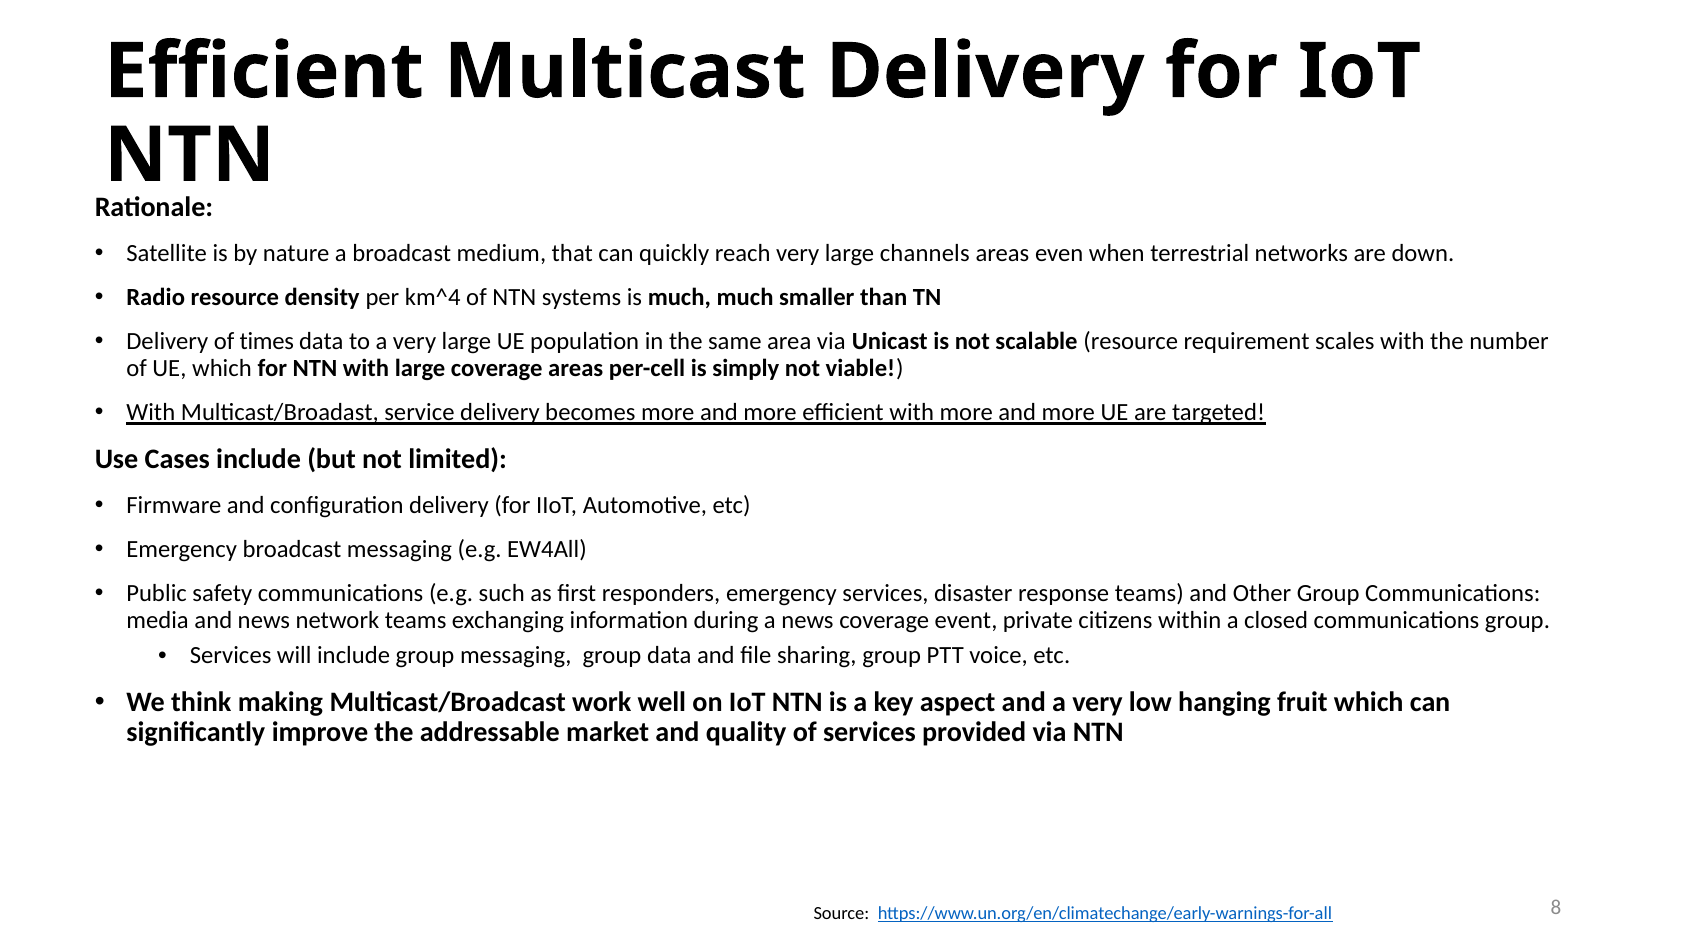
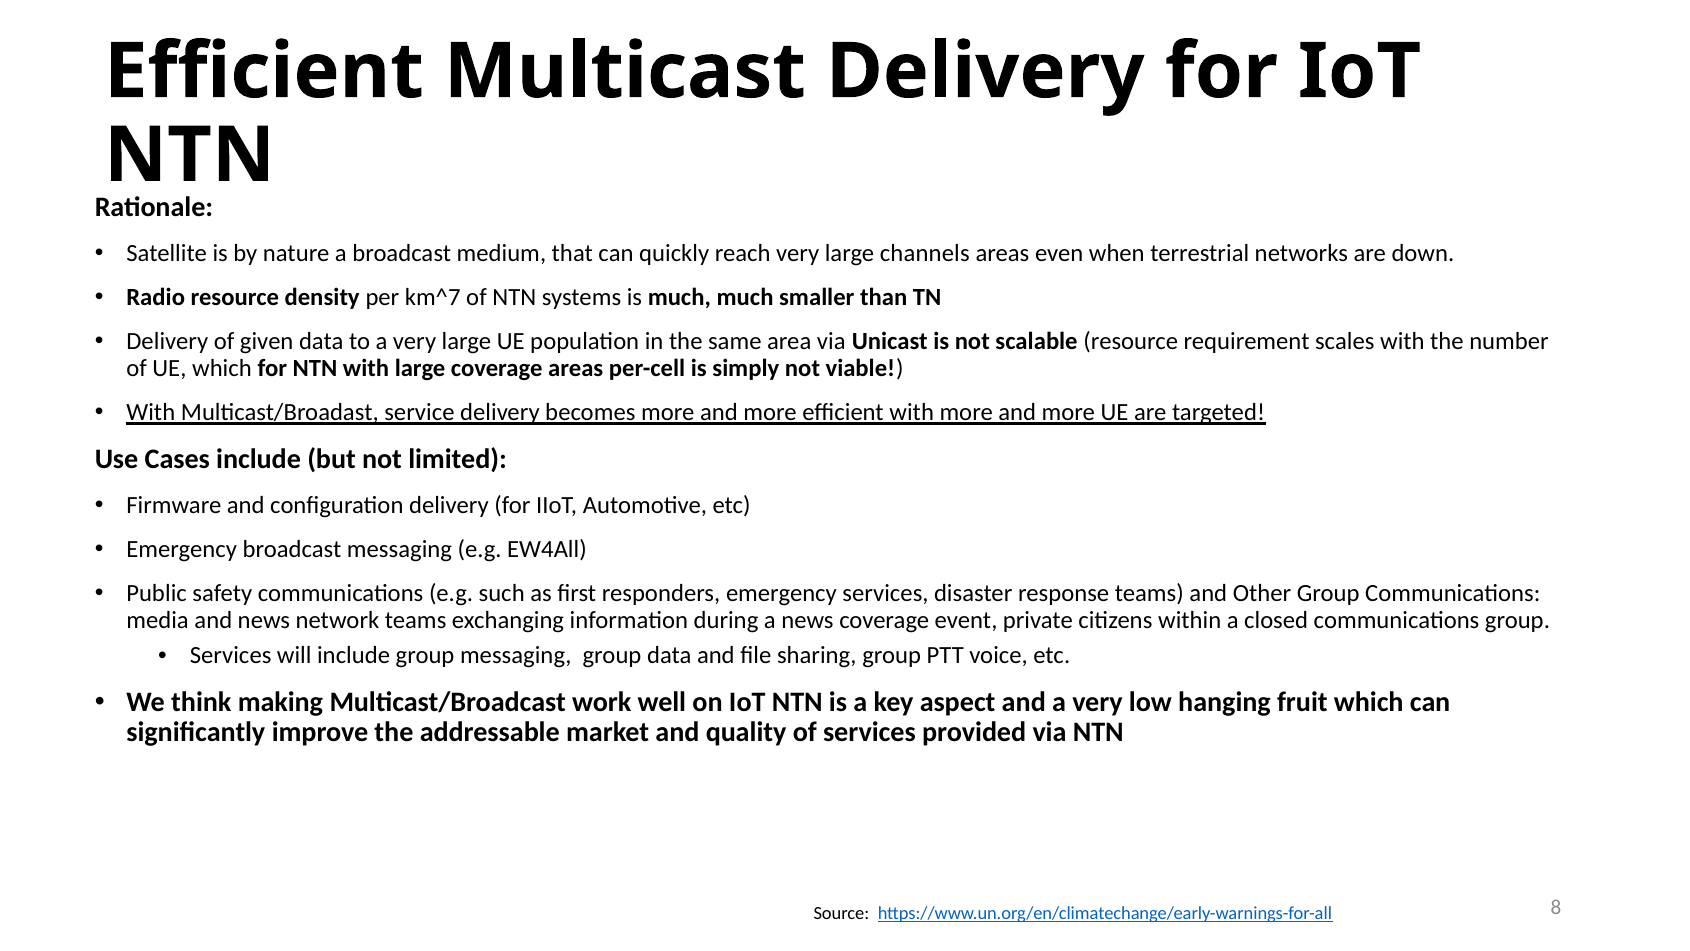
km^4: km^4 -> km^7 (433, 297)
times: times -> given (267, 341)
